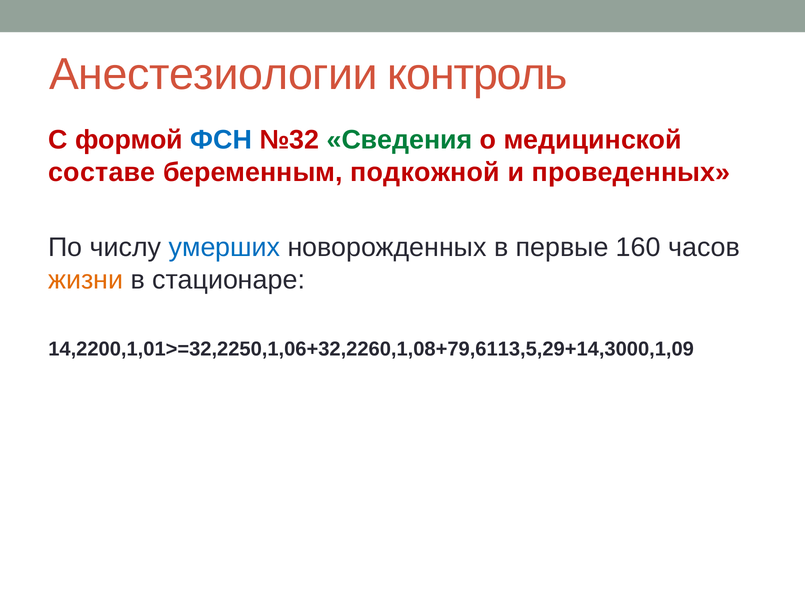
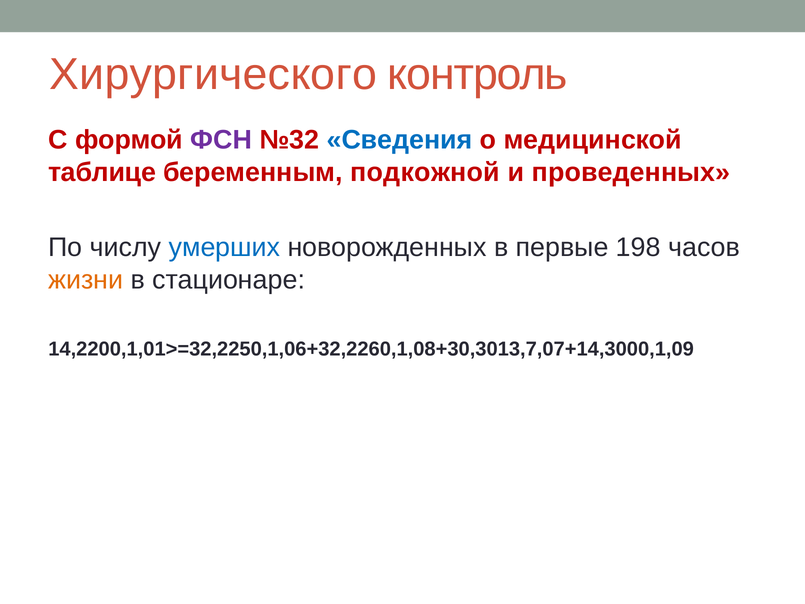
Анестезиологии: Анестезиологии -> Хирургического (213, 74)
ФСН colour: blue -> purple (221, 140)
Сведения colour: green -> blue (400, 140)
составе: составе -> таблице (102, 172)
160: 160 -> 198 (638, 247)
14,2200,1,01>=32,2250,1,06+32,2260,1,08+79,6113,5,29+14,3000,1,09: 14,2200,1,01>=32,2250,1,06+32,2260,1,08+79,6113,5,29+14,3000,1,09 -> 14,2200,1,01>=32,2250,1,06+32,2260,1,08+30,3013,7,07+14,3000,1,09 (371, 349)
